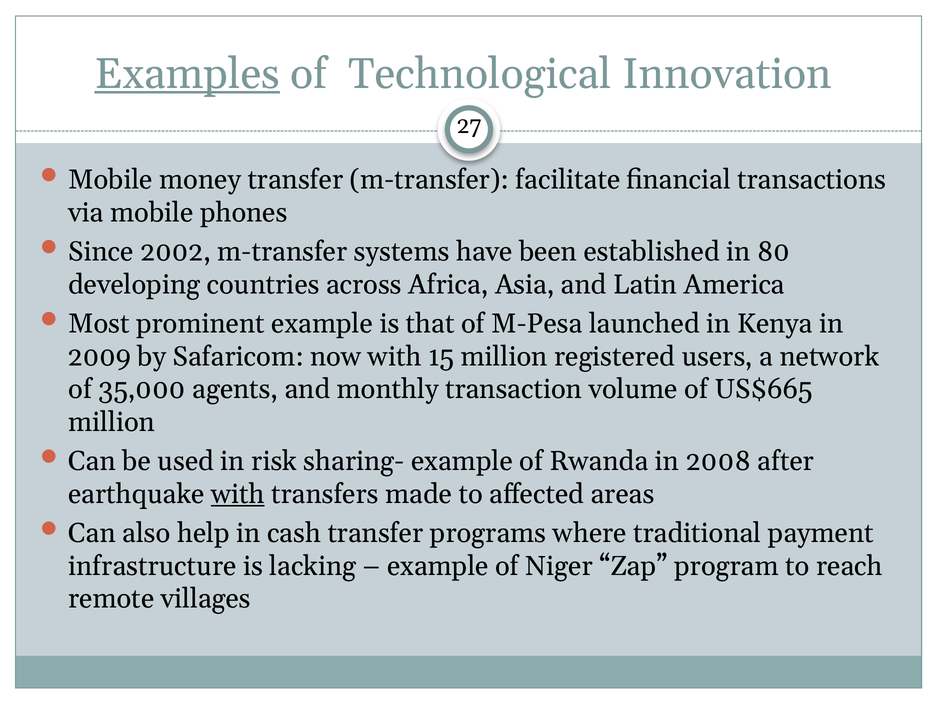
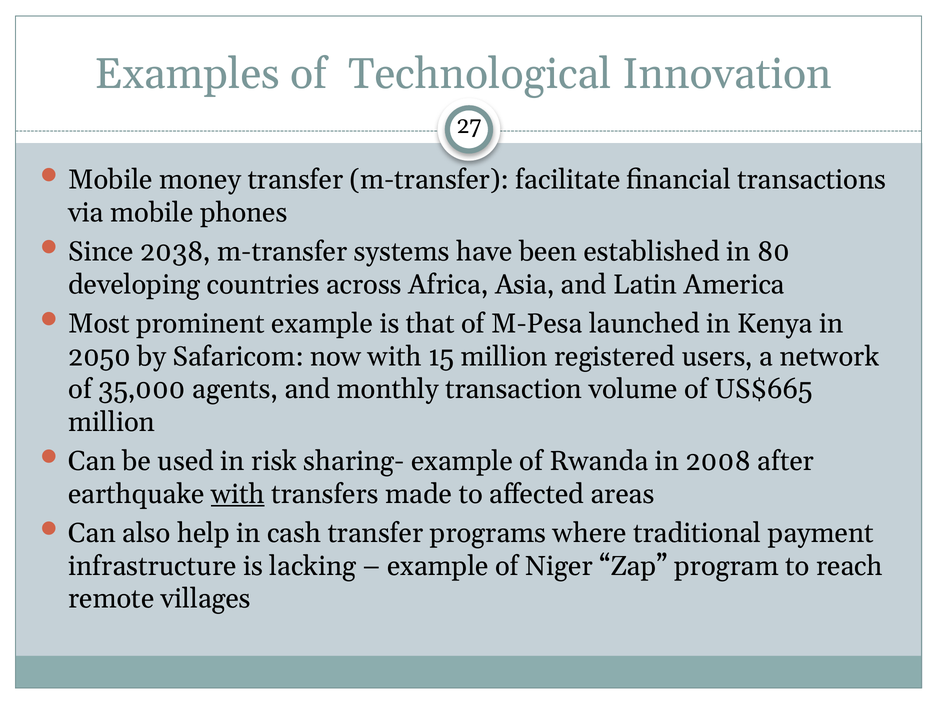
Examples underline: present -> none (187, 74)
2002: 2002 -> 2038 (175, 252)
2009: 2009 -> 2050 (100, 356)
